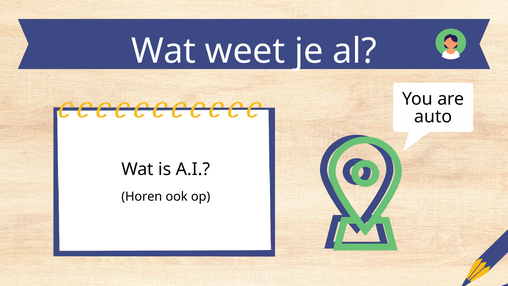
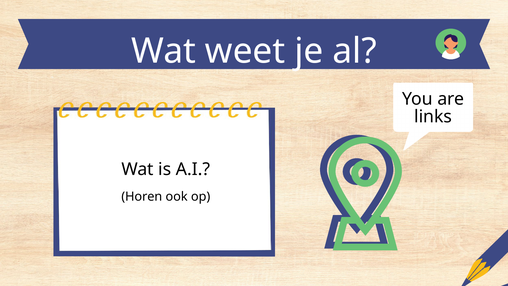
auto: auto -> links (433, 117)
